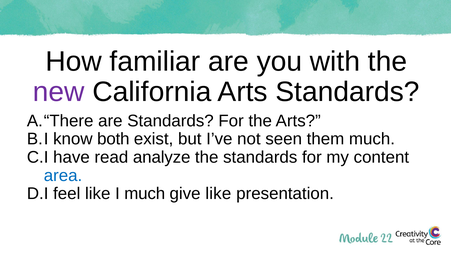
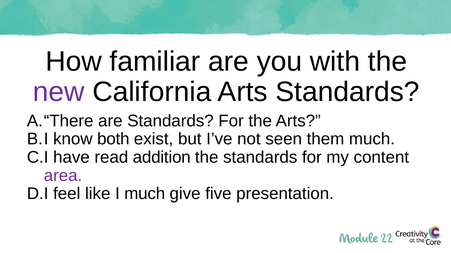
analyze: analyze -> addition (162, 158)
area colour: blue -> purple (63, 176)
give like: like -> five (218, 194)
